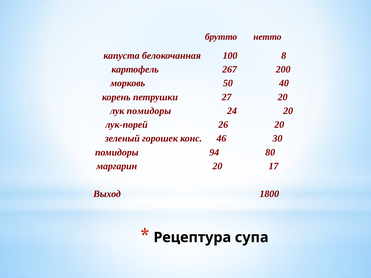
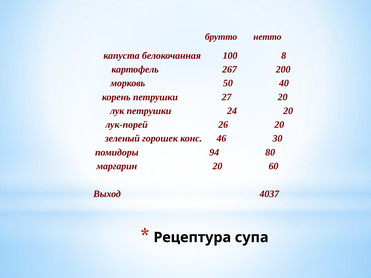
лук помидоры: помидоры -> петрушки (149, 111)
17: 17 -> 60 (274, 166)
1800: 1800 -> 4037 (269, 194)
